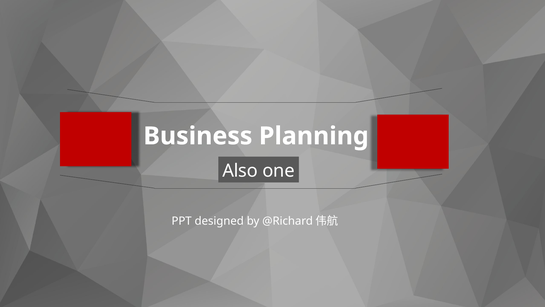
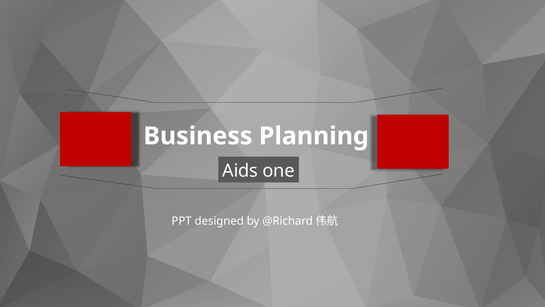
Also: Also -> Aids (240, 171)
